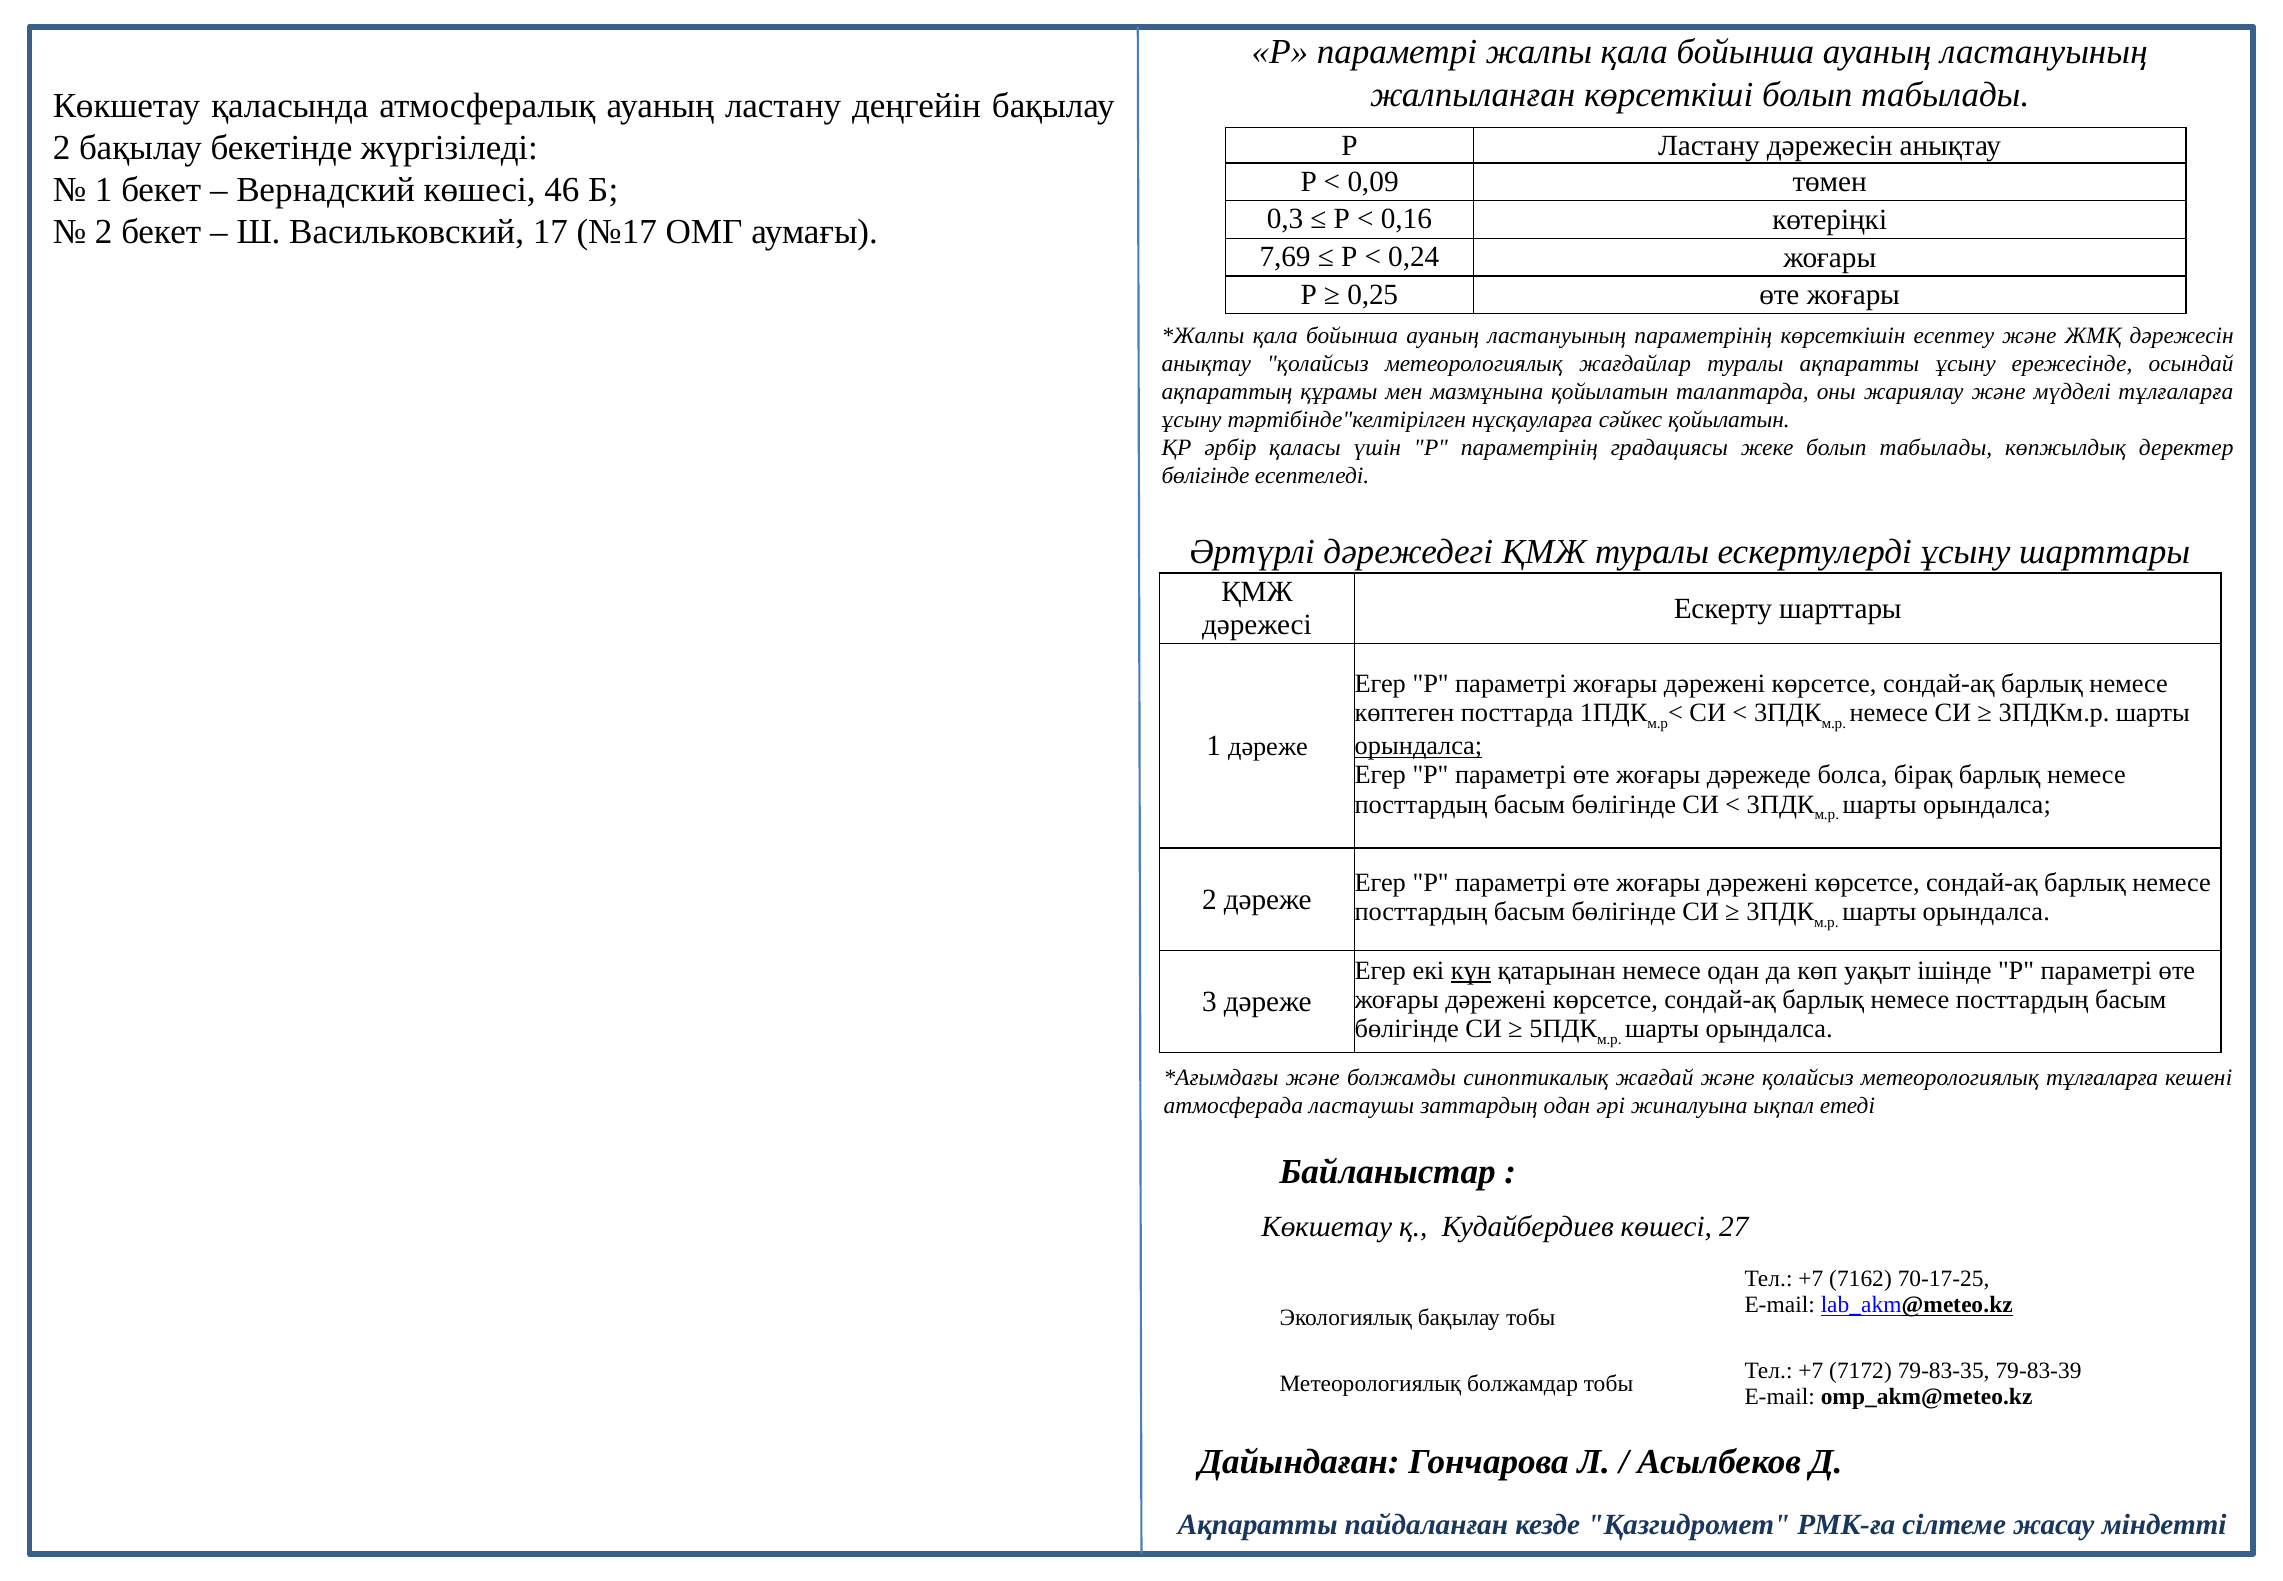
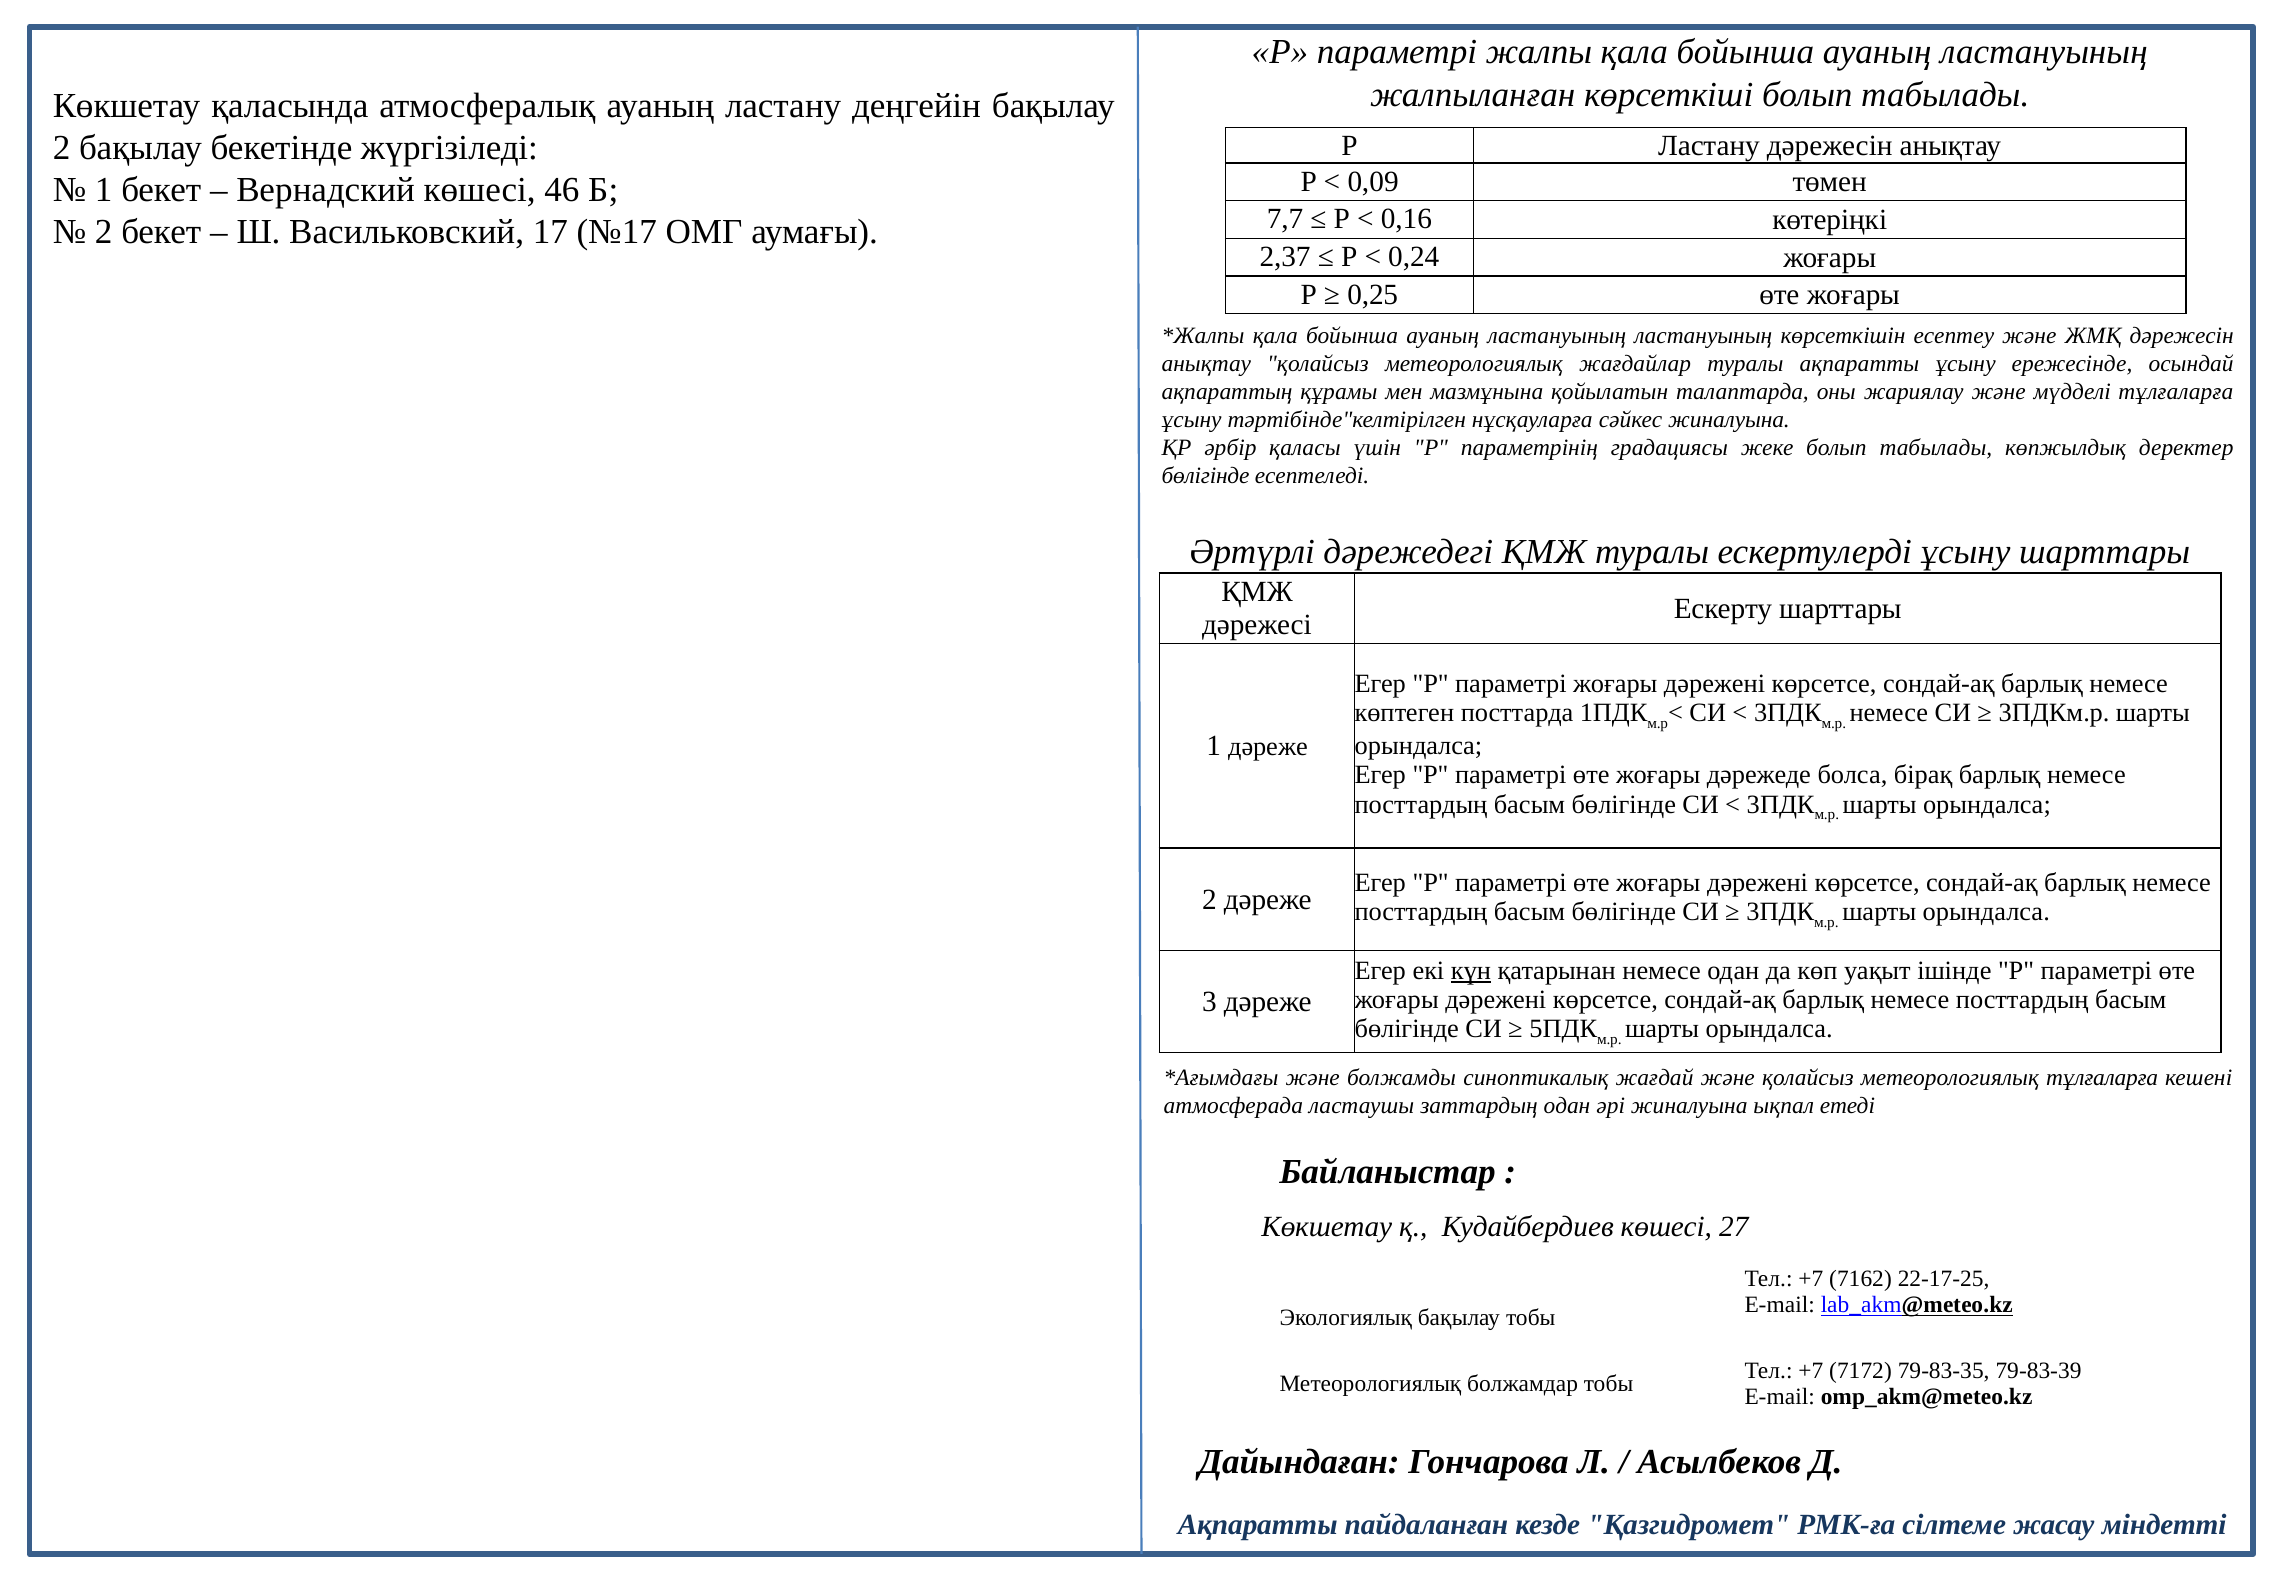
0,3: 0,3 -> 7,7 (1285, 219)
7,69: 7,69 -> 2,37 (1285, 257)
ластануының параметрінің: параметрінің -> ластануының (1703, 336)
сәйкес қойылатын: қойылатын -> жиналуына (1729, 420)
орындалса underline: present -> none (1418, 746)
70-17-25: 70-17-25 -> 22-17-25 (1944, 1279)
